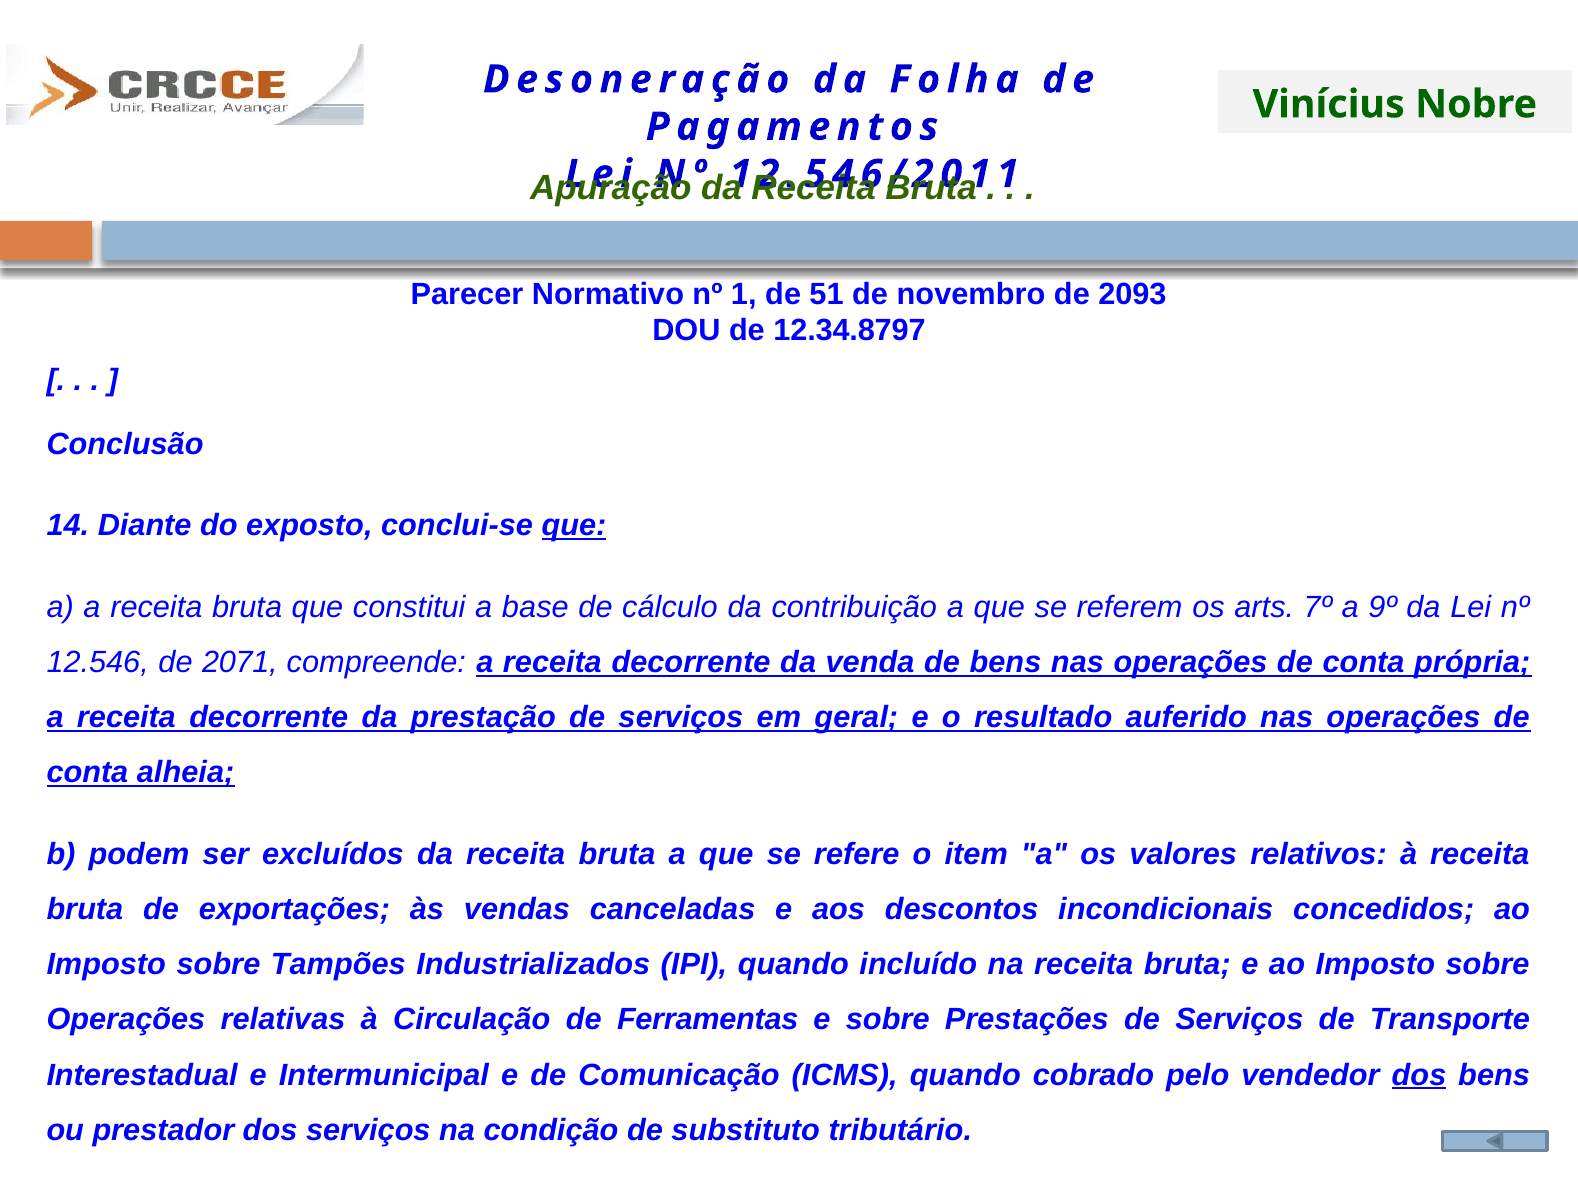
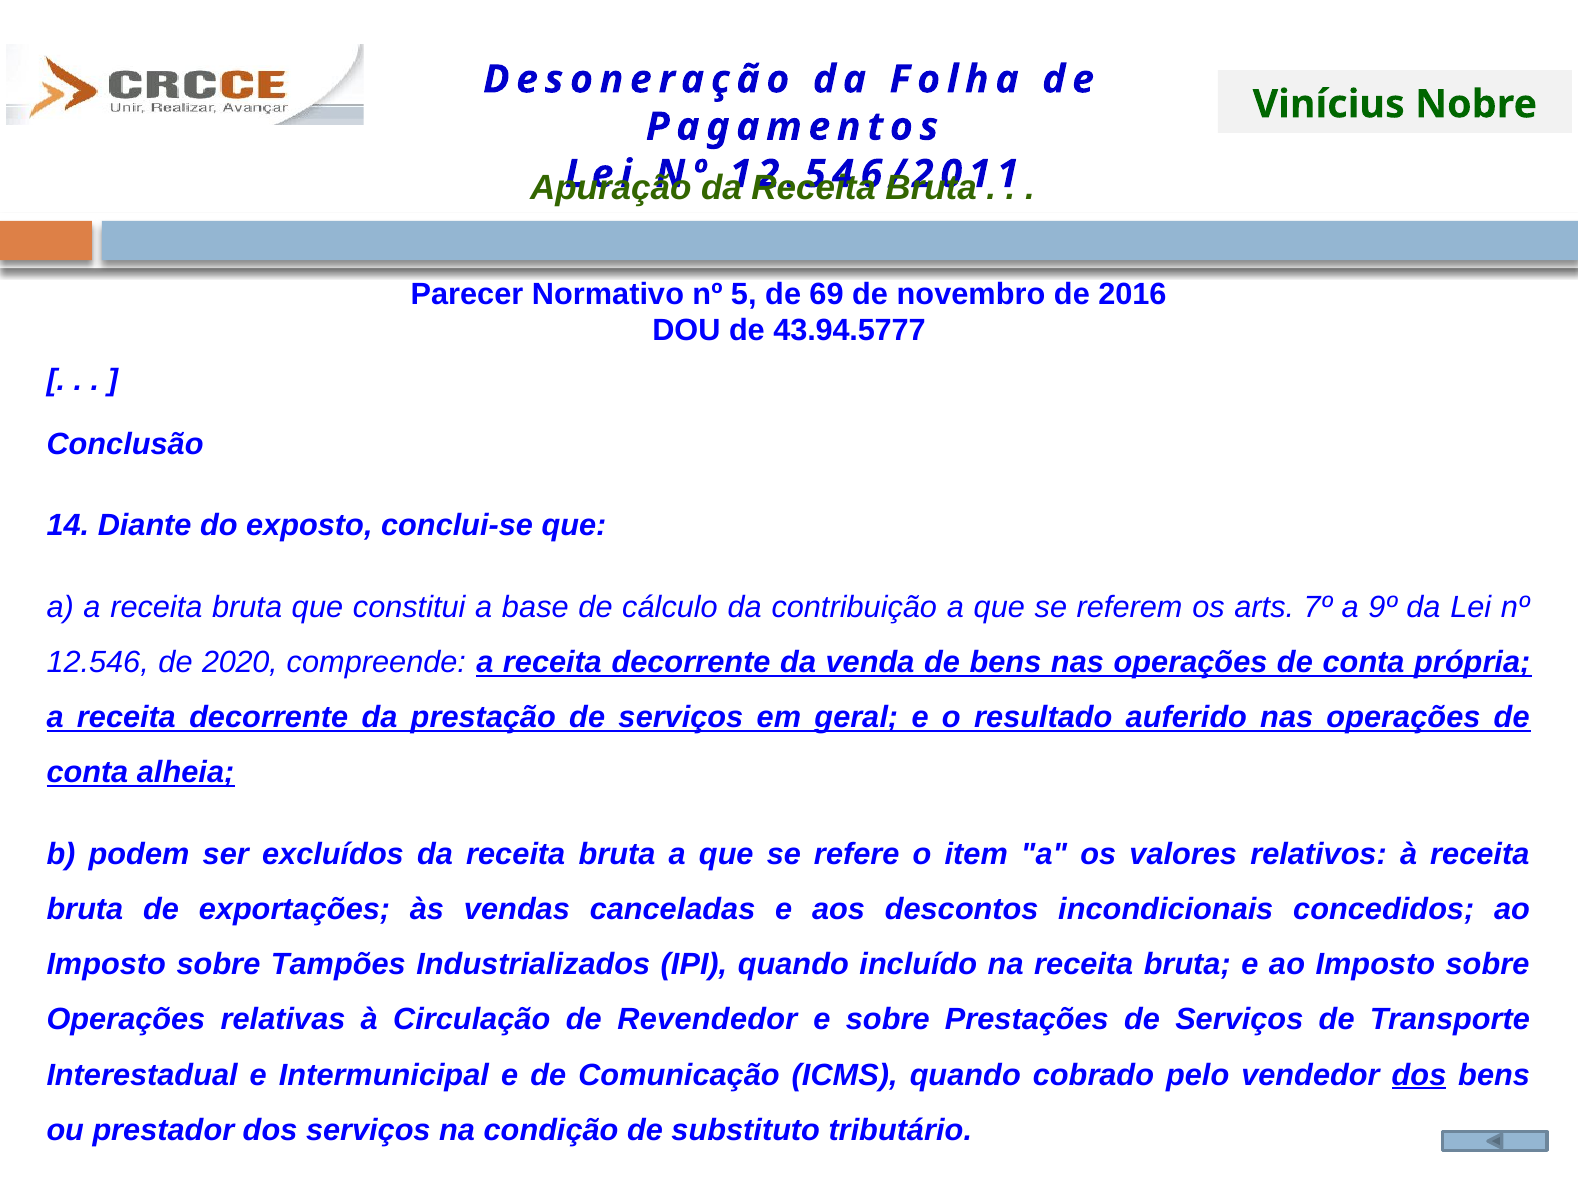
1: 1 -> 5 (744, 294)
51: 51 -> 69 (827, 294)
2093: 2093 -> 2016 (1132, 294)
12.34.8797: 12.34.8797 -> 43.94.5777 (850, 331)
que underline: present -> none (574, 526)
2071: 2071 -> 2020 (240, 663)
Ferramentas: Ferramentas -> Revendedor (707, 1020)
